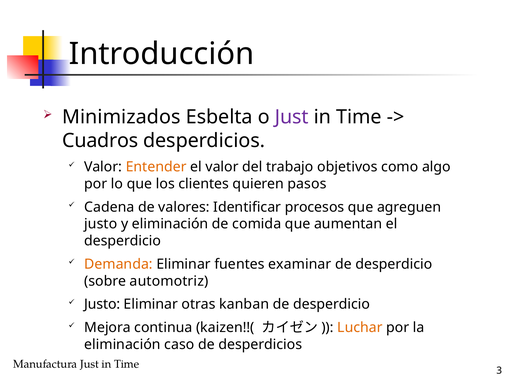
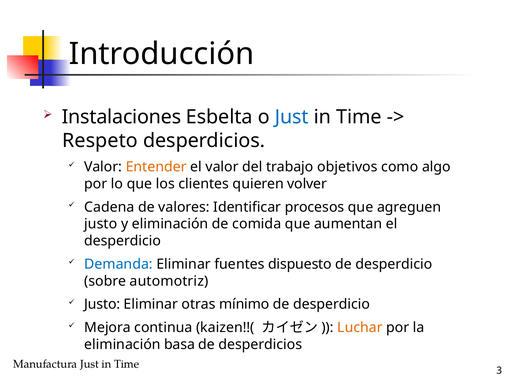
Minimizados: Minimizados -> Instalaciones (122, 117)
Just colour: purple -> blue (292, 117)
Cuadros: Cuadros -> Respeto (100, 141)
pasos: pasos -> volver (307, 184)
Demanda colour: orange -> blue (119, 264)
examinar: examinar -> dispuesto (300, 264)
kanban: kanban -> mínimo (244, 304)
caso: caso -> basa (180, 345)
